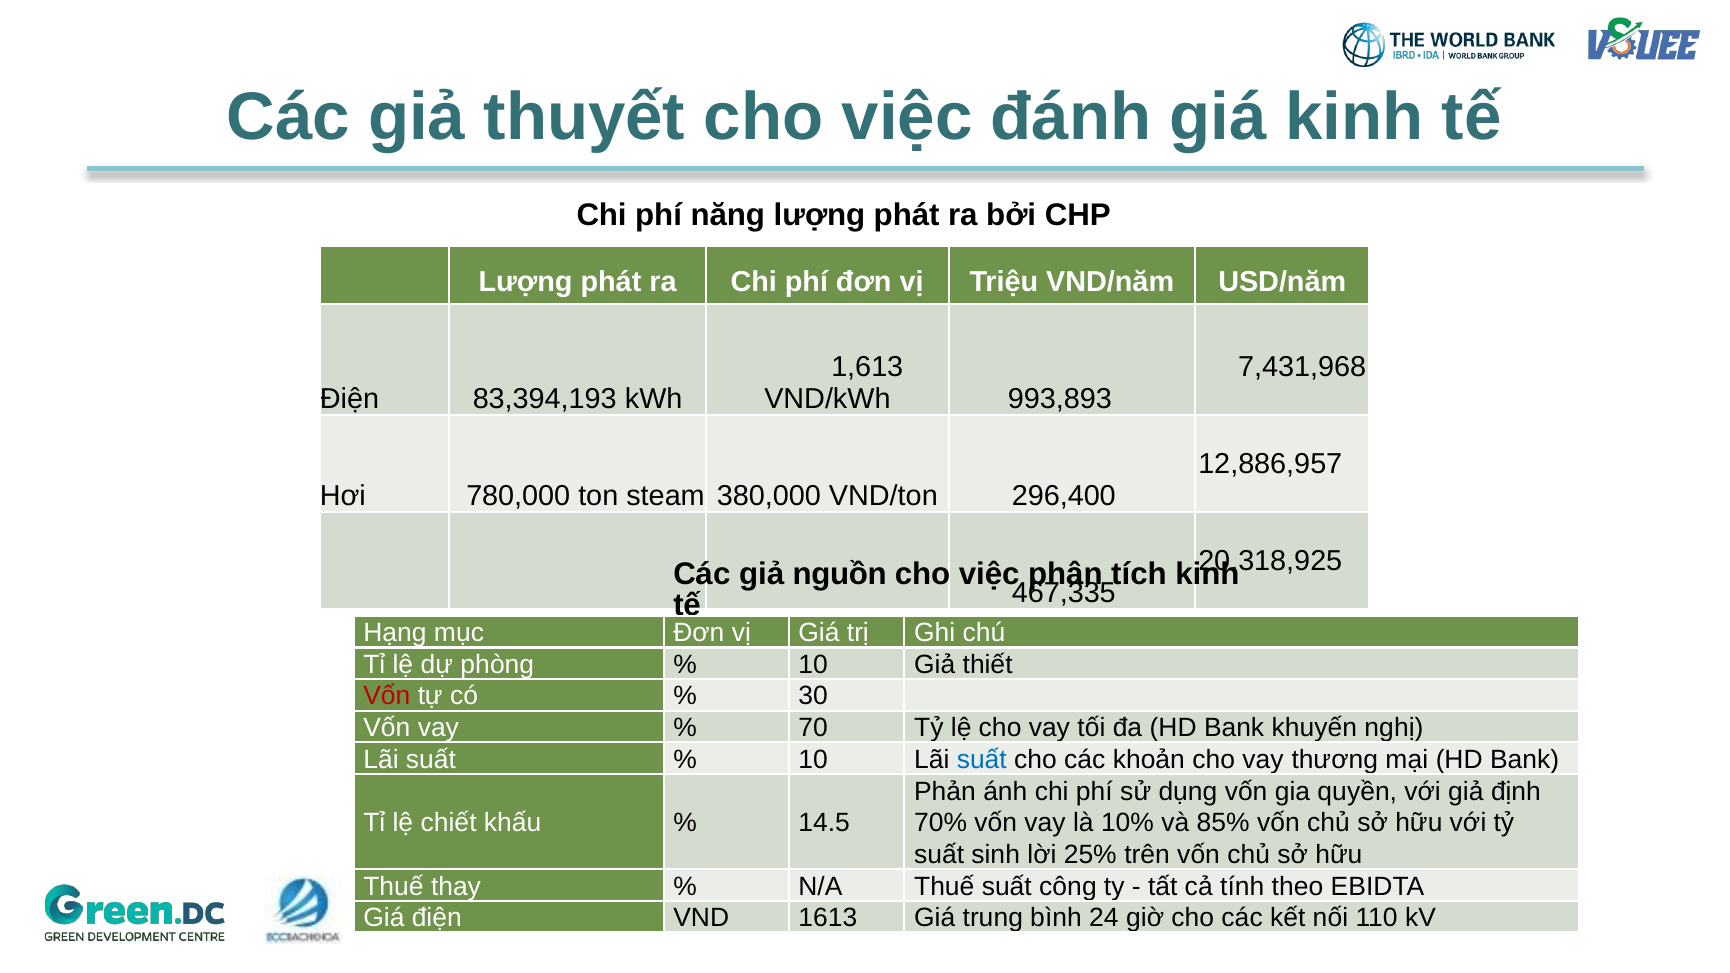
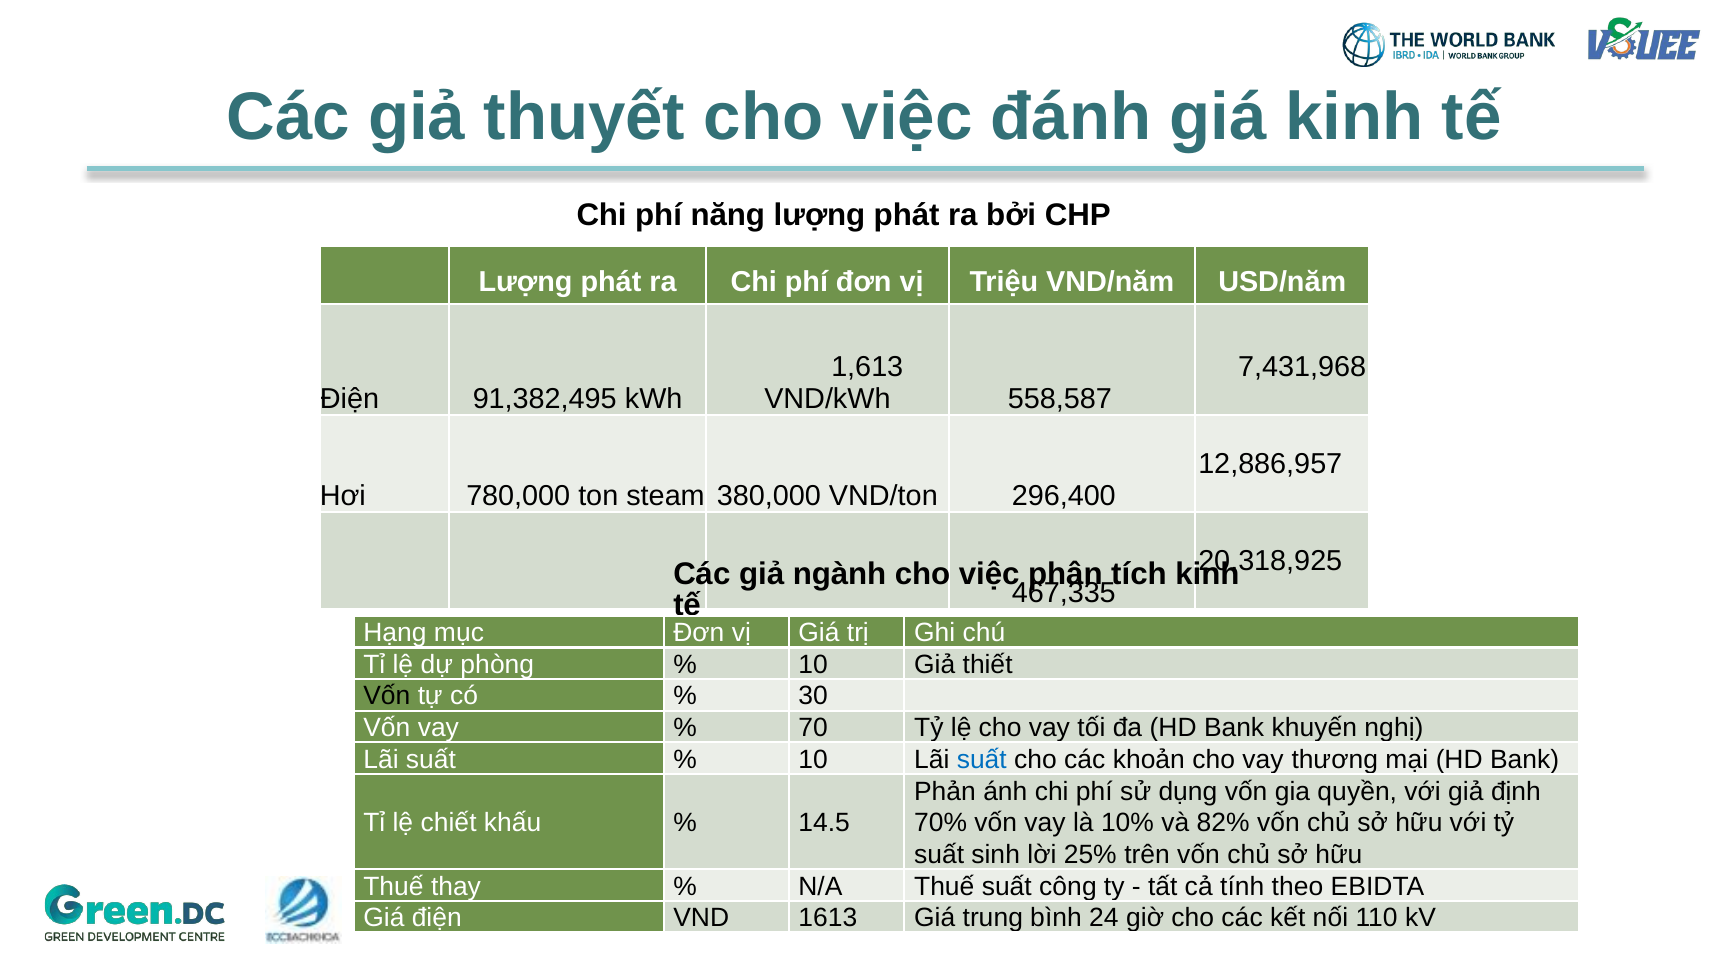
83,394,193: 83,394,193 -> 91,382,495 (545, 399)
993,893: 993,893 -> 558,587 (1060, 399)
nguồn: nguồn -> ngành (840, 574)
Vốn colour: red -> black (387, 696)
85%: 85% -> 82% (1223, 823)
